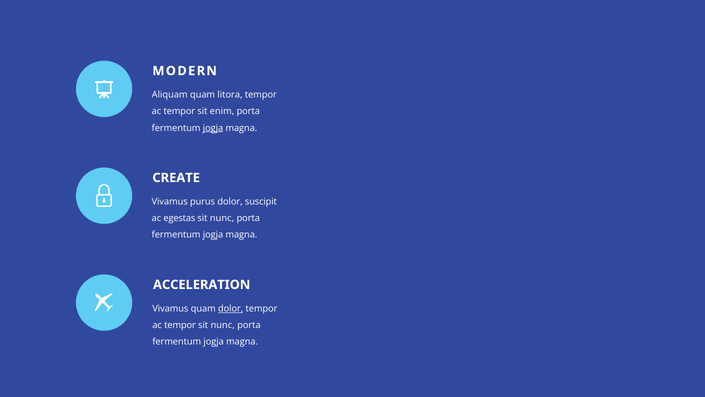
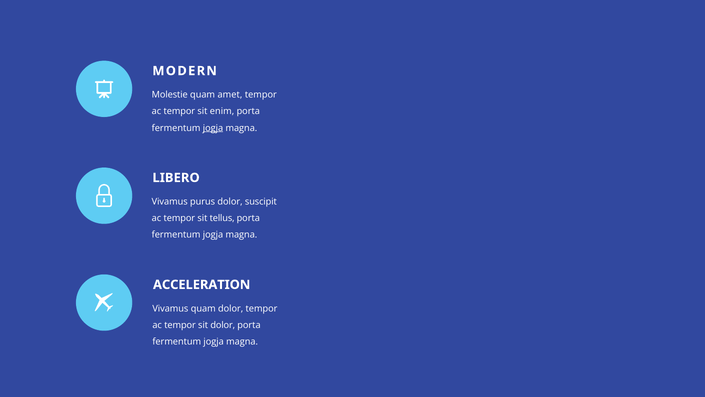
Aliquam: Aliquam -> Molestie (170, 95)
litora: litora -> amet (230, 95)
CREATE: CREATE -> LIBERO (176, 178)
egestas: egestas -> tempor (179, 218)
nunc: nunc -> tellus (222, 218)
dolor underline: present -> none (231, 308)
nunc: nunc -> dolor (223, 325)
